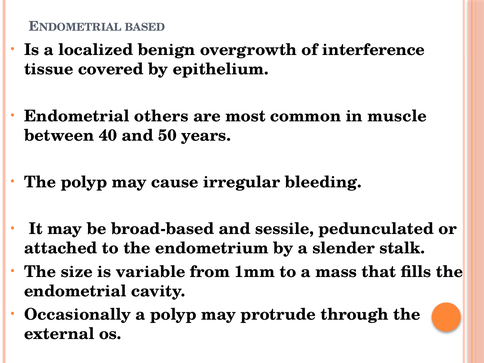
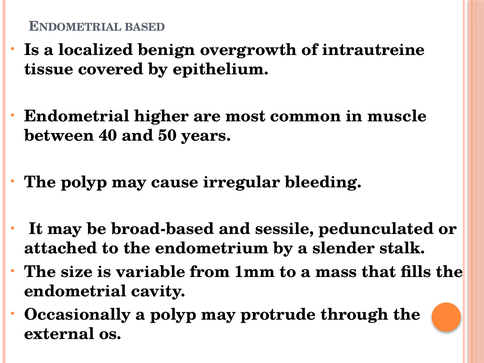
interference: interference -> intrautreine (374, 50)
others: others -> higher (162, 116)
